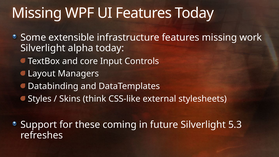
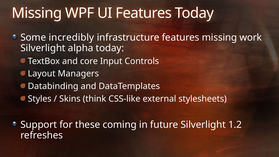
extensible: extensible -> incredibly (71, 38)
5.3: 5.3 -> 1.2 (235, 125)
